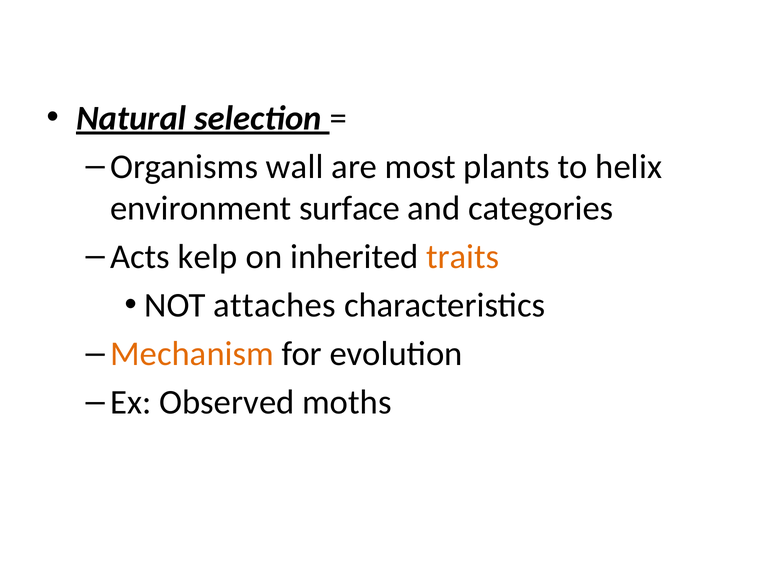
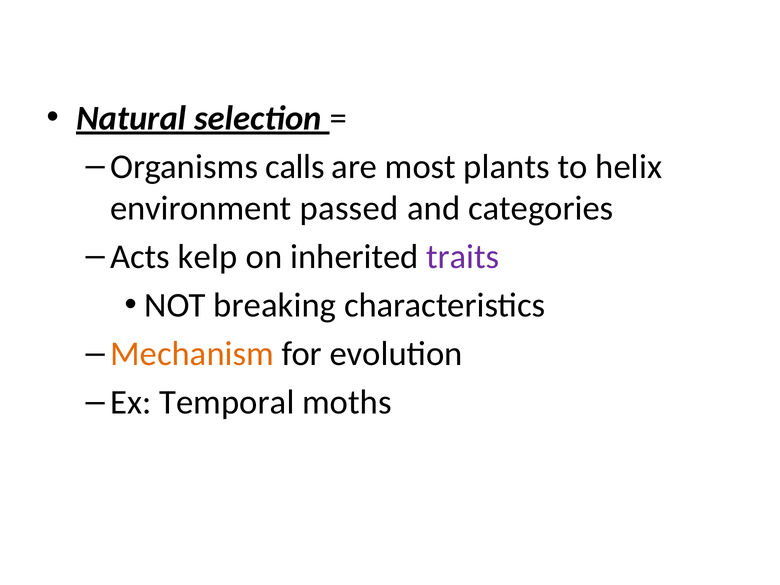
wall: wall -> calls (295, 167)
surface: surface -> passed (349, 208)
traits colour: orange -> purple (463, 257)
attaches: attaches -> breaking (275, 305)
Observed: Observed -> Temporal (227, 402)
